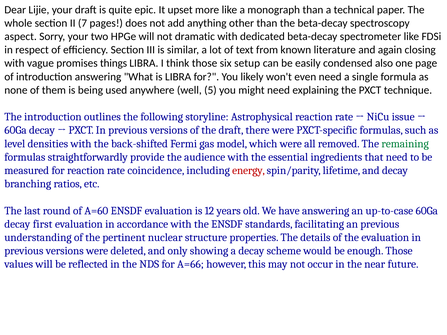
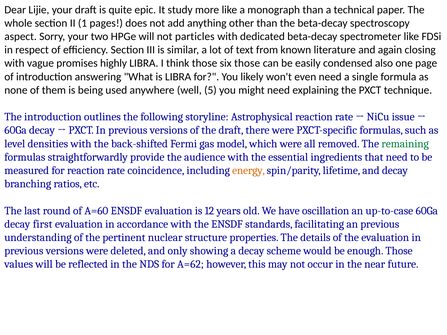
upset: upset -> study (180, 10)
7: 7 -> 1 (82, 23)
dramatic: dramatic -> particles (195, 36)
things: things -> highly (114, 63)
six setup: setup -> those (247, 63)
energy colour: red -> orange (249, 171)
have answering: answering -> oscillation (326, 211)
A=66: A=66 -> A=62 (190, 264)
